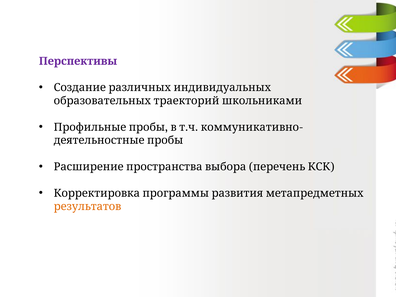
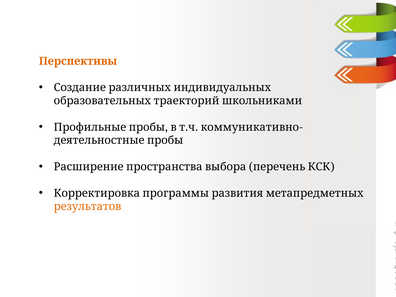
Перспективы colour: purple -> orange (78, 61)
